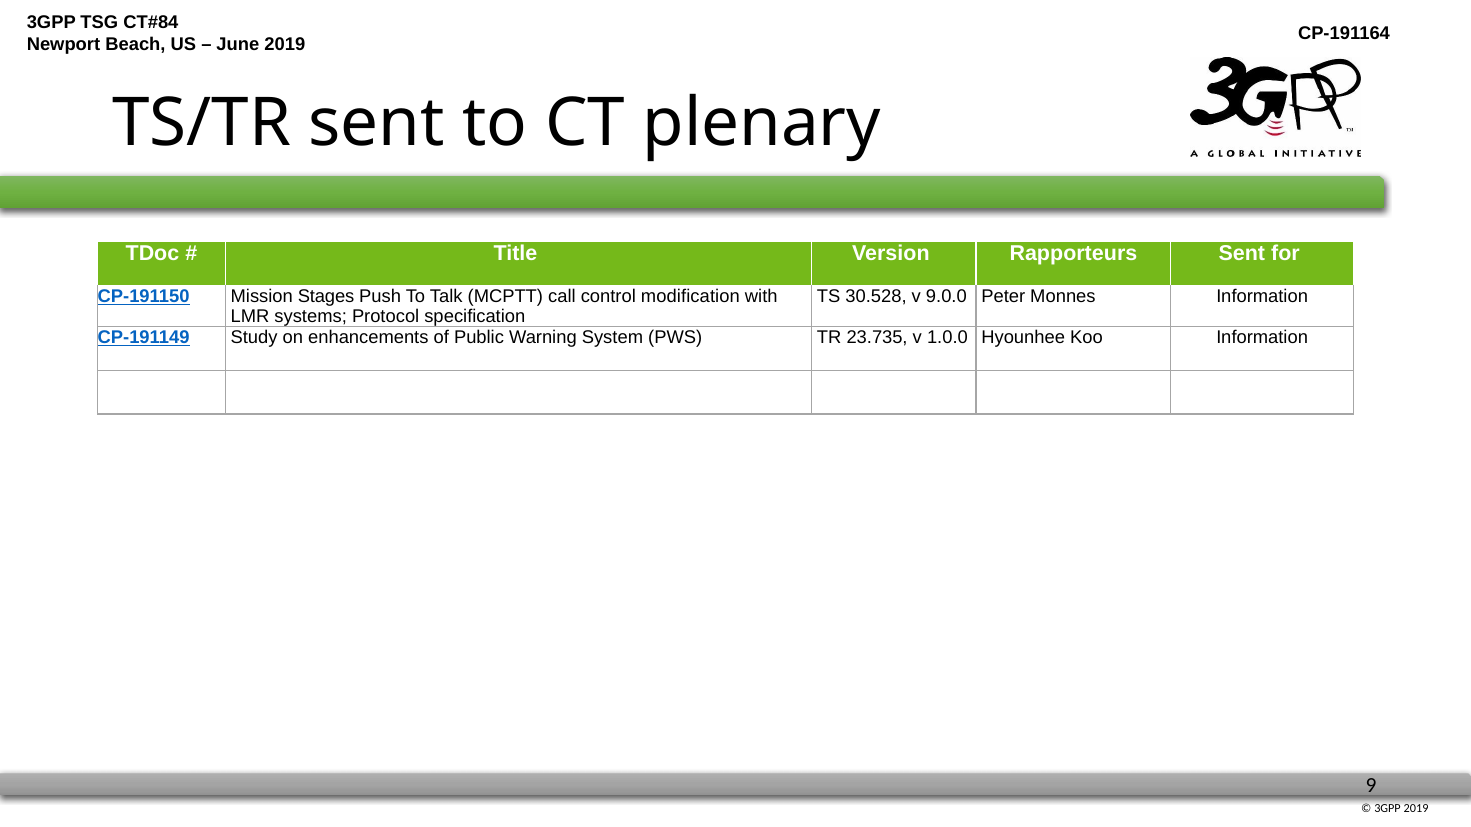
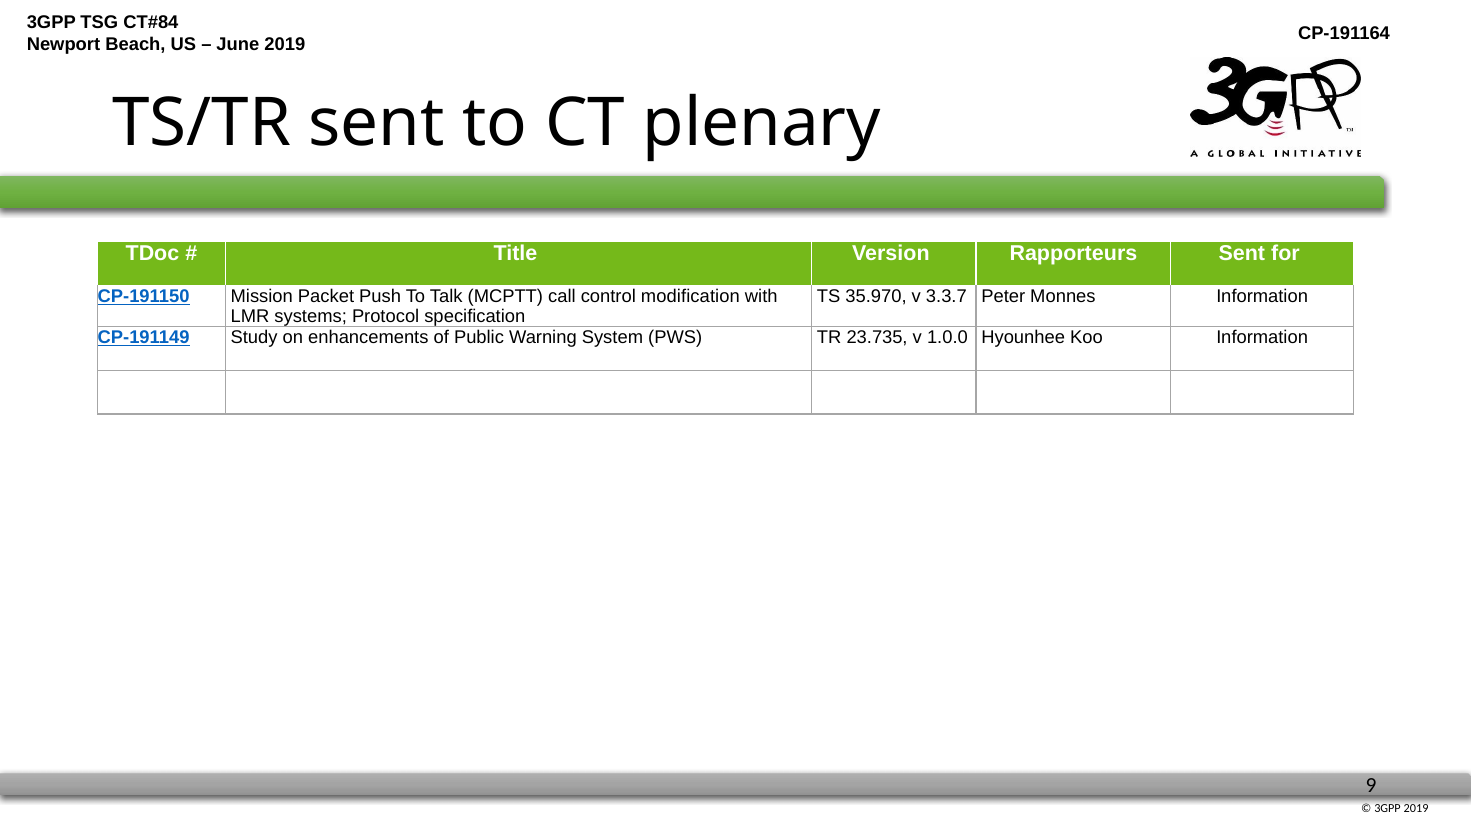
Stages: Stages -> Packet (326, 296)
30.528: 30.528 -> 35.970 (876, 296)
9.0.0: 9.0.0 -> 3.3.7 (946, 296)
